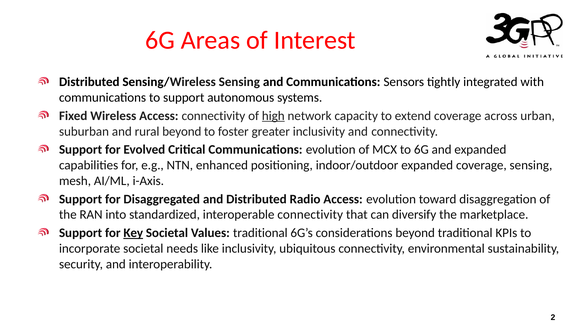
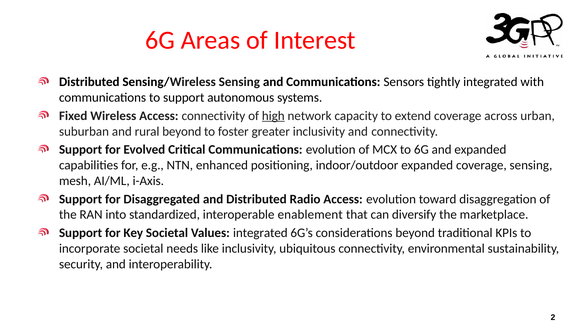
interoperable connectivity: connectivity -> enablement (310, 215)
Key underline: present -> none (133, 233)
Values traditional: traditional -> integrated (260, 233)
